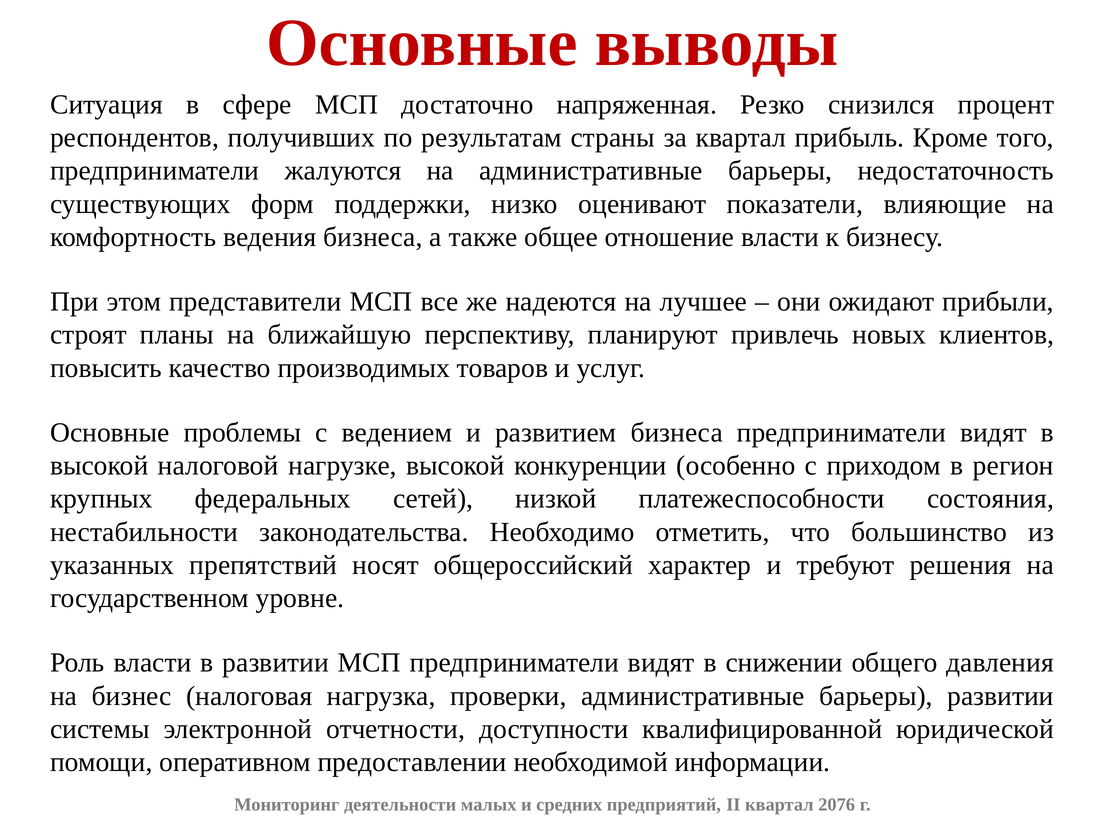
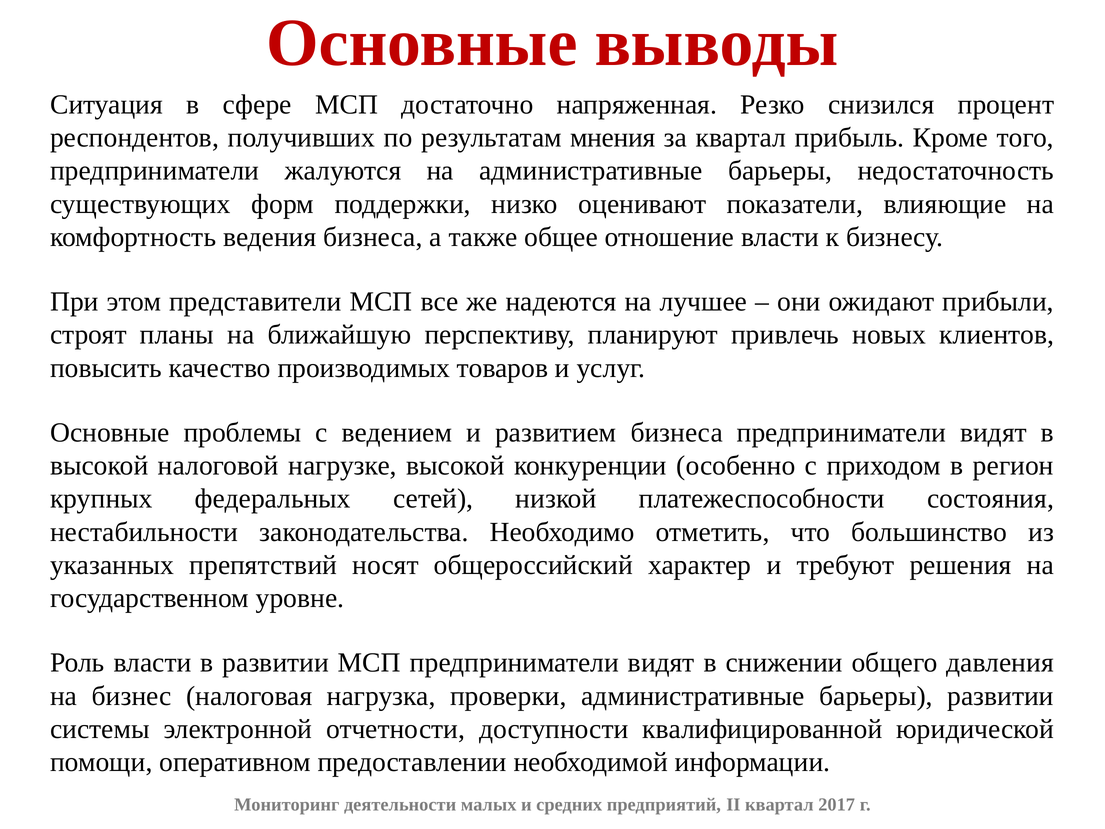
страны: страны -> мнения (613, 138)
2076: 2076 -> 2017 (837, 804)
